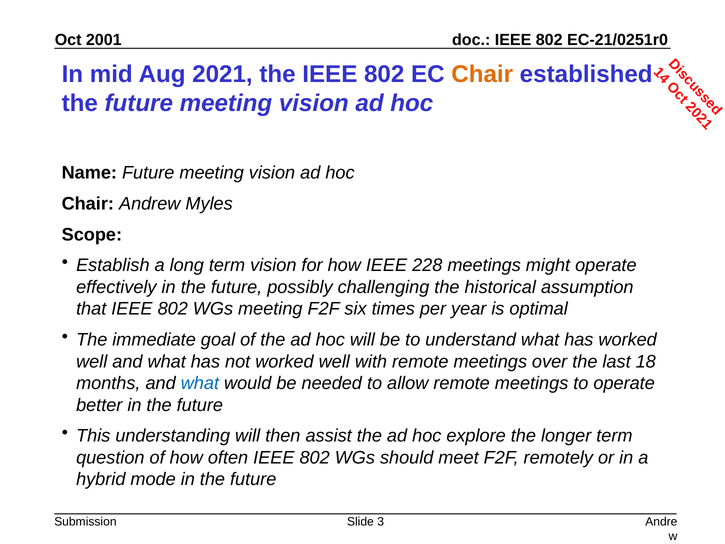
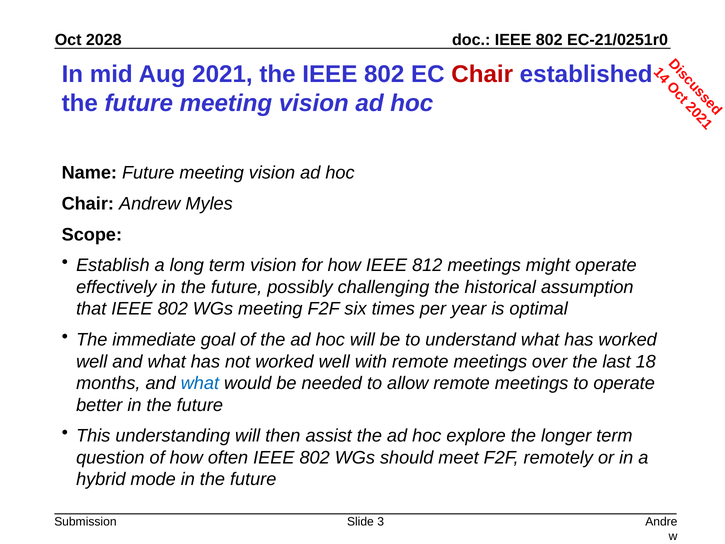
2001: 2001 -> 2028 (104, 40)
Chair colour: orange -> red (482, 74)
228: 228 -> 812 (427, 265)
